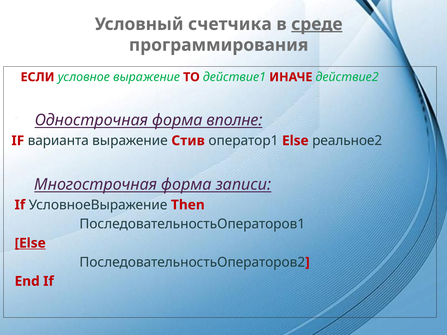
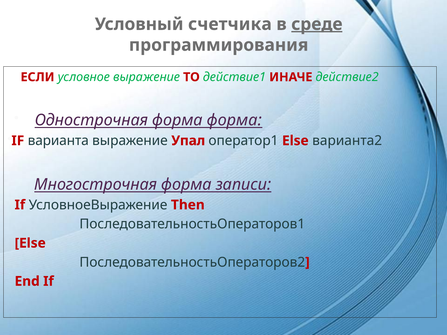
форма вполне: вполне -> форма (234, 120)
Стив: Стив -> Упал (188, 141)
реальное2: реальное2 -> варианта2 (347, 141)
Else underline: present -> none (30, 243)
